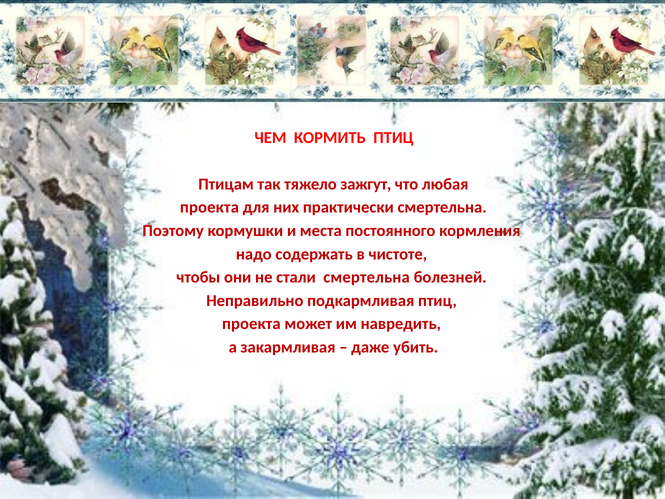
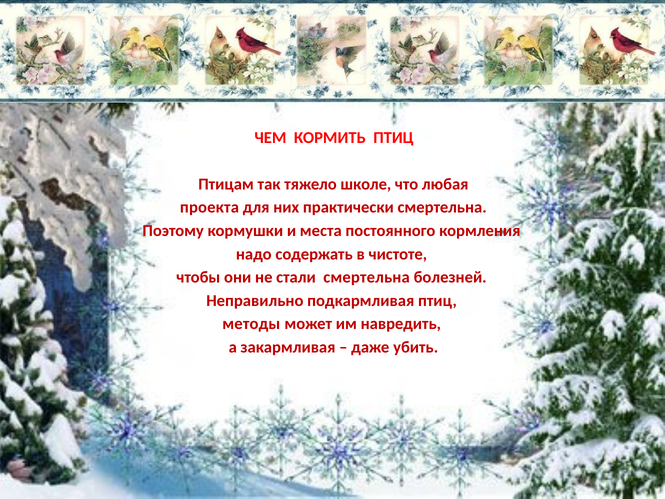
зажгут: зажгут -> школе (366, 184)
проекта: проекта -> методы (251, 324)
